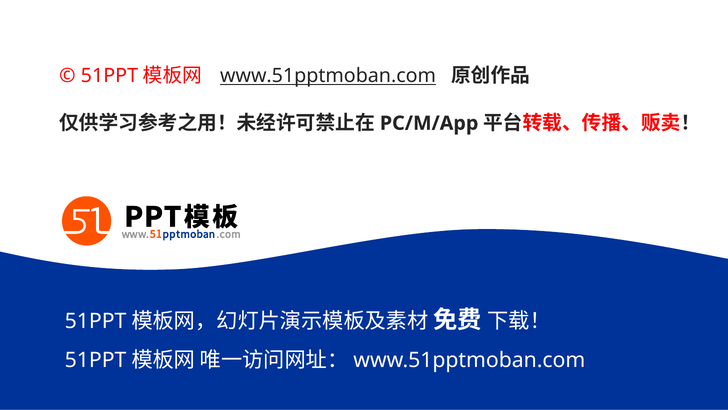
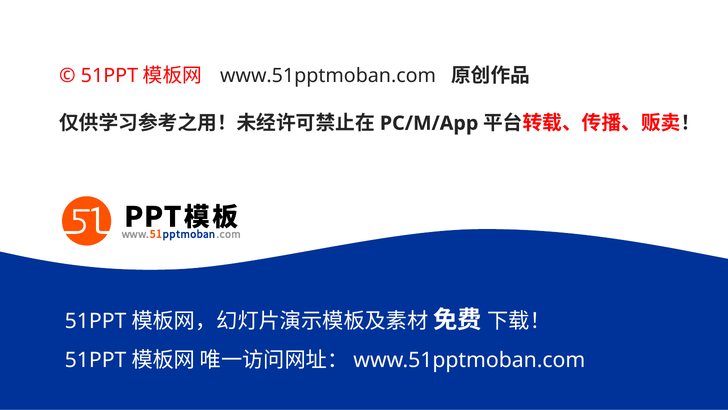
www.51pptmoban.com underline: present -> none (328, 76)
